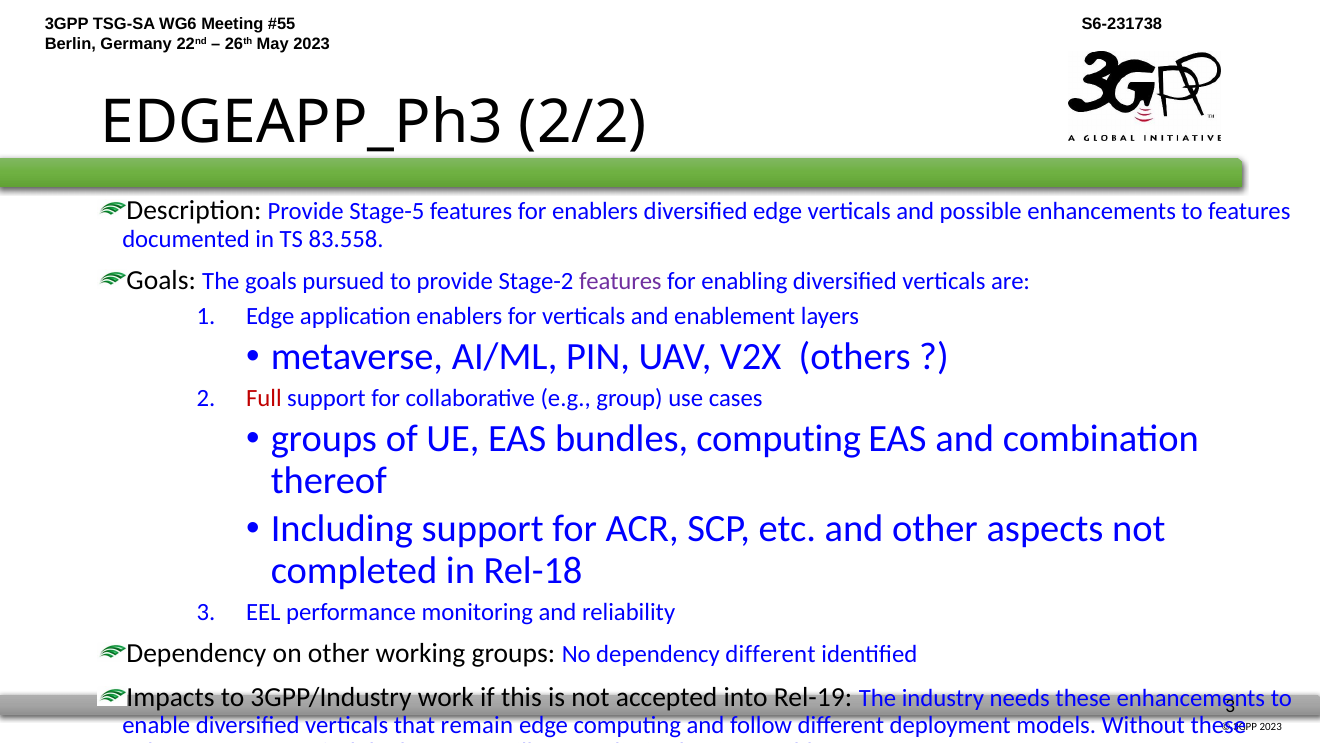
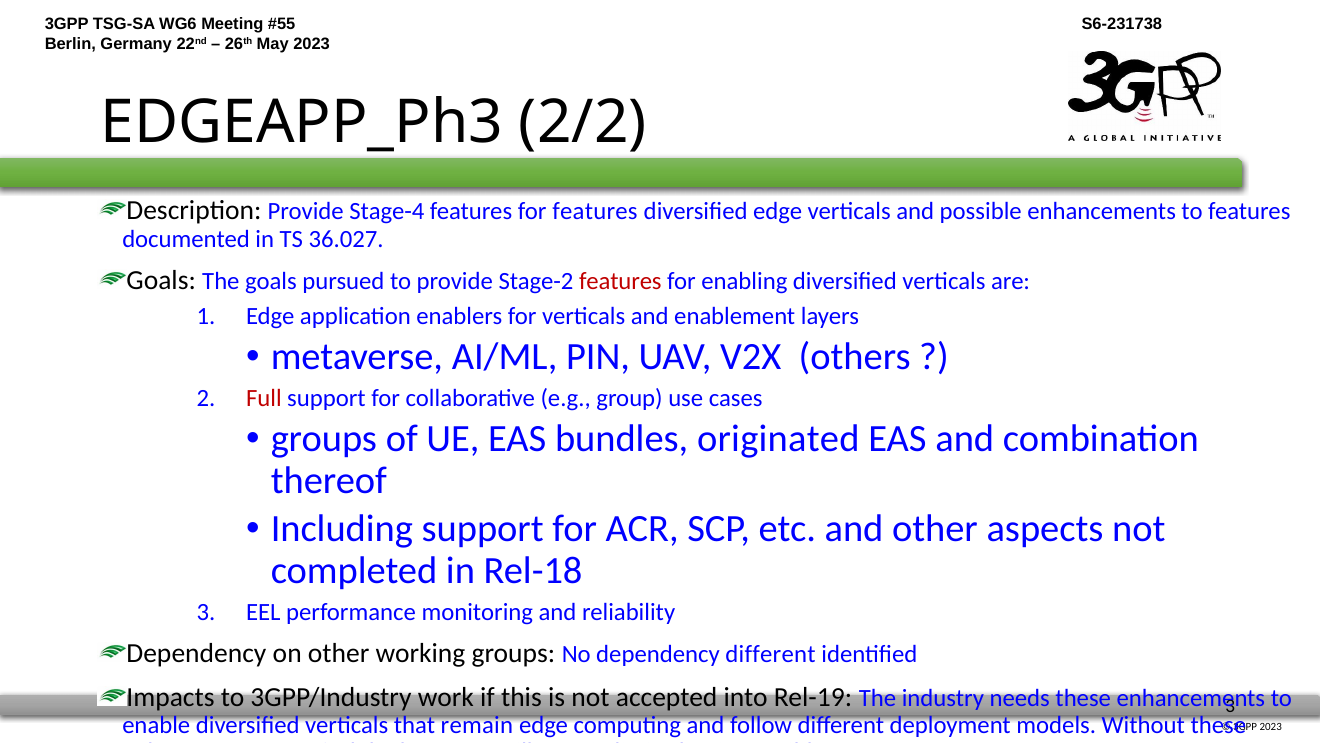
Stage-5: Stage-5 -> Stage-4 (387, 211)
for enablers: enablers -> features (595, 211)
83.558: 83.558 -> 36.027 (346, 239)
features colour: purple -> red (620, 282)
bundles computing: computing -> originated (778, 439)
